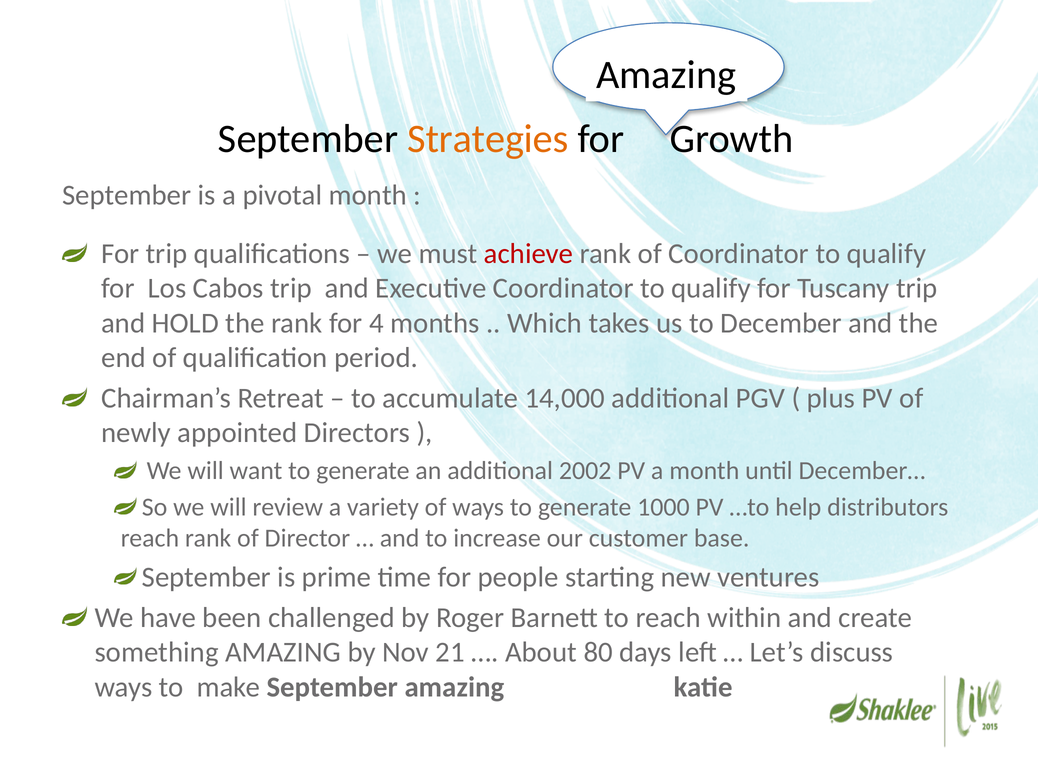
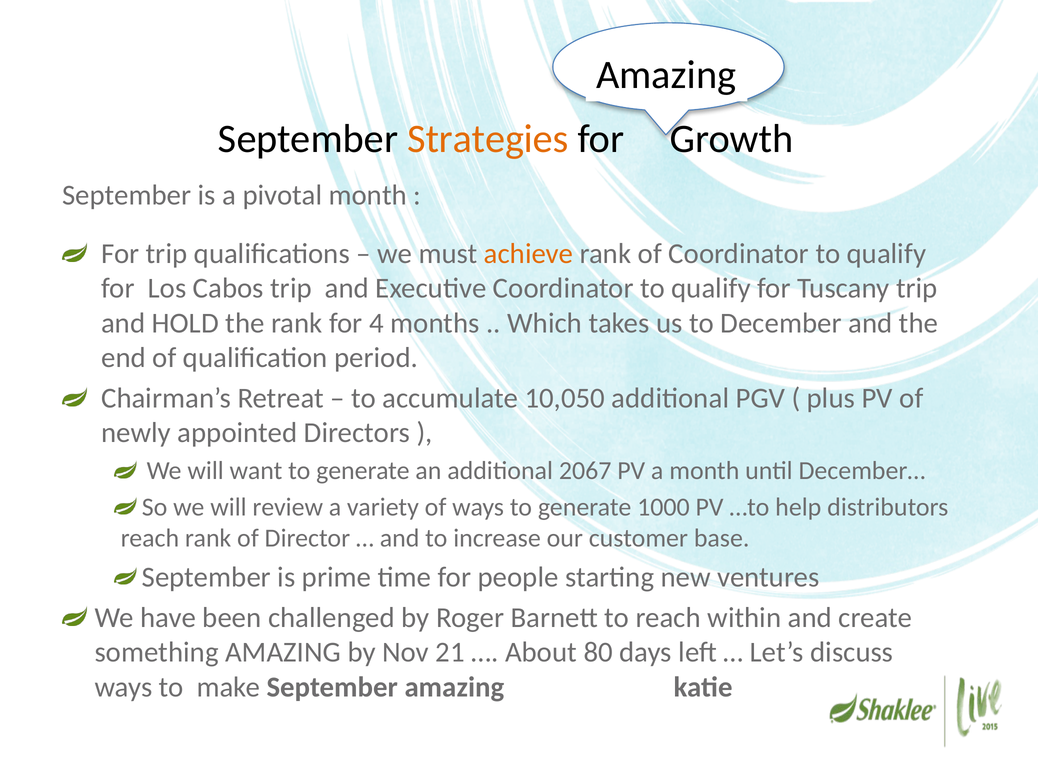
achieve colour: red -> orange (529, 254)
14,000: 14,000 -> 10,050 (565, 398)
2002: 2002 -> 2067 (585, 470)
